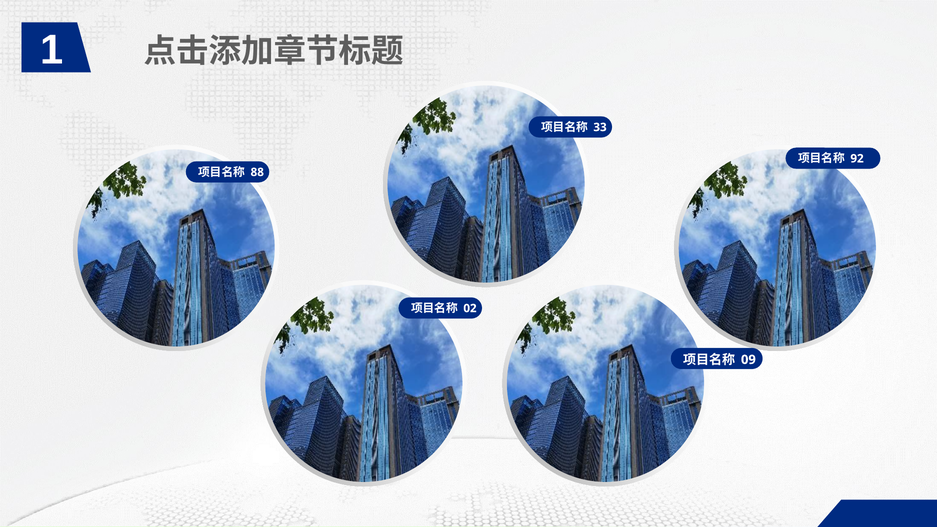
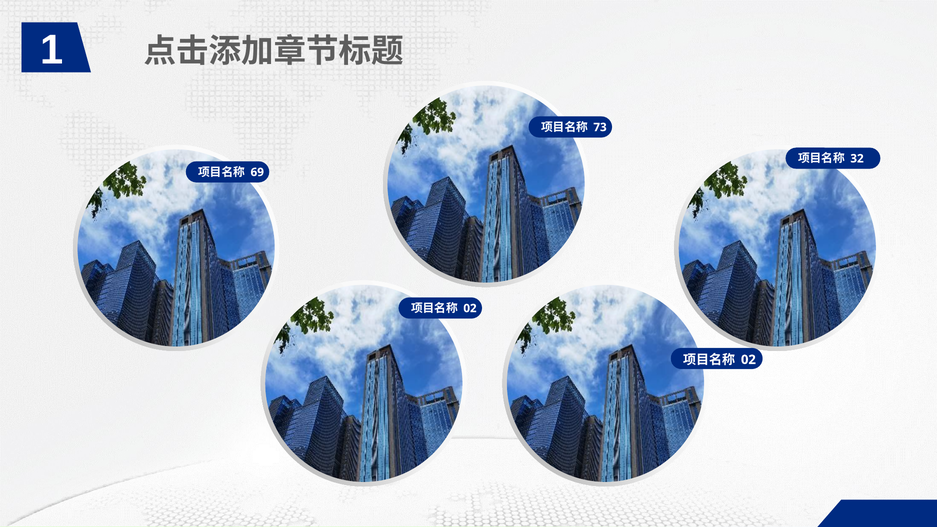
33: 33 -> 73 (600, 127)
92: 92 -> 32 (857, 159)
88: 88 -> 69 (257, 172)
09: 09 -> 02 (748, 360)
